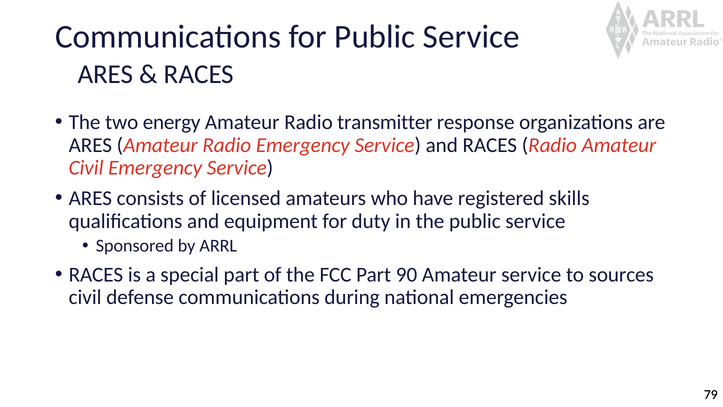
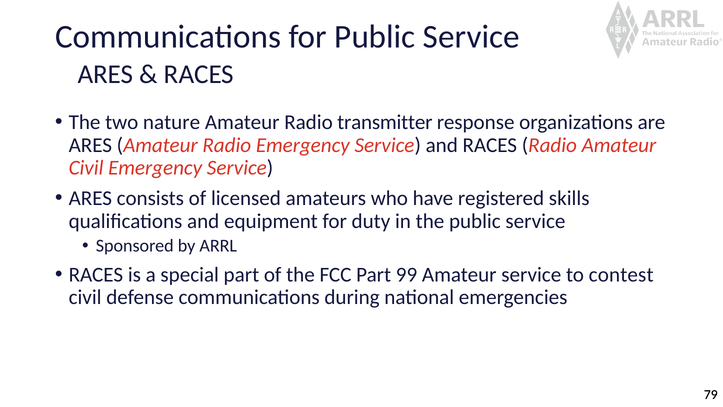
energy: energy -> nature (172, 122)
90: 90 -> 99 (407, 274)
sources: sources -> contest (621, 274)
